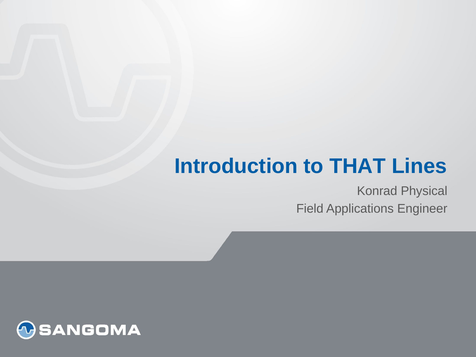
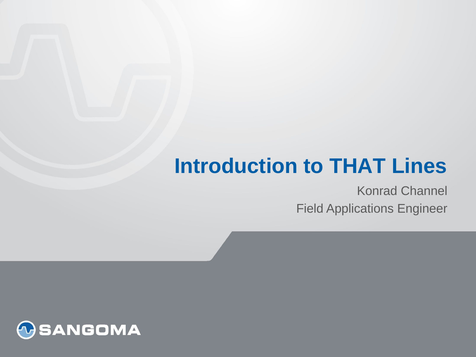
Physical: Physical -> Channel (424, 191)
